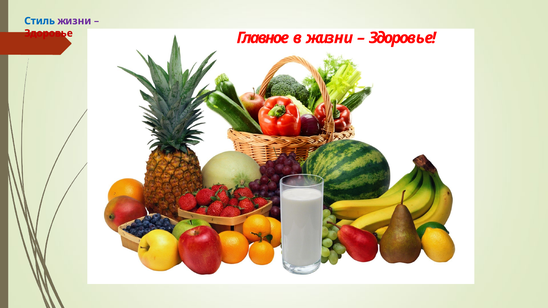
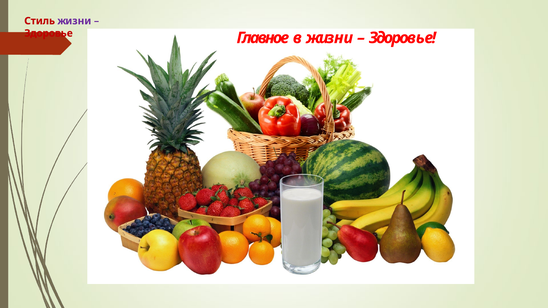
Стиль colour: blue -> red (40, 21)
